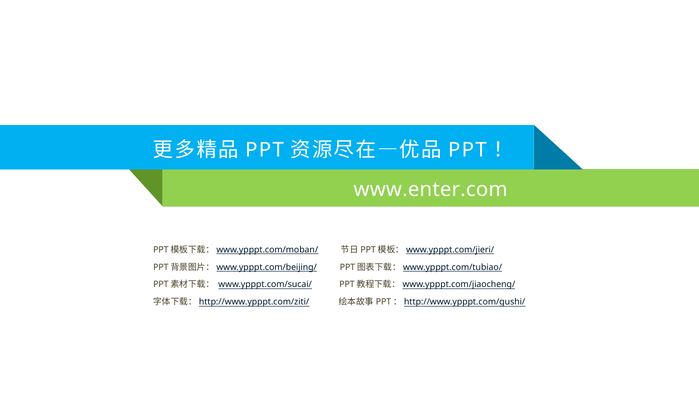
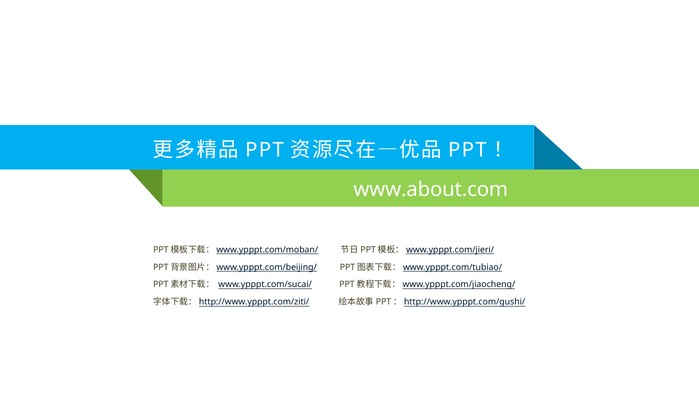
www.enter.com: www.enter.com -> www.about.com (431, 189)
